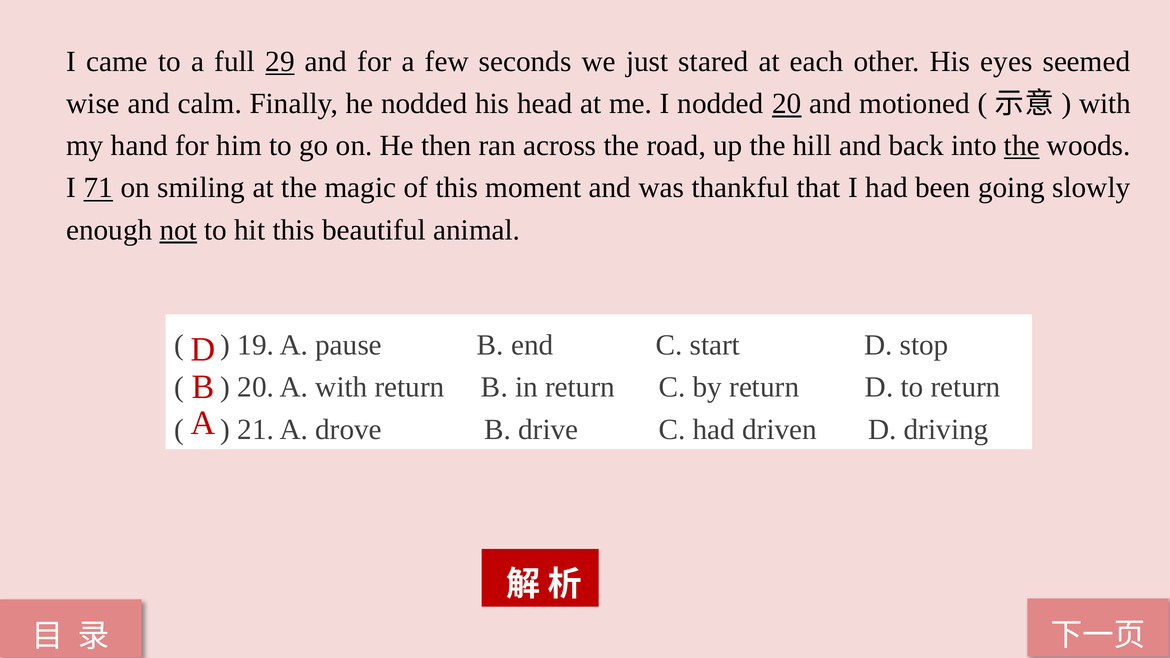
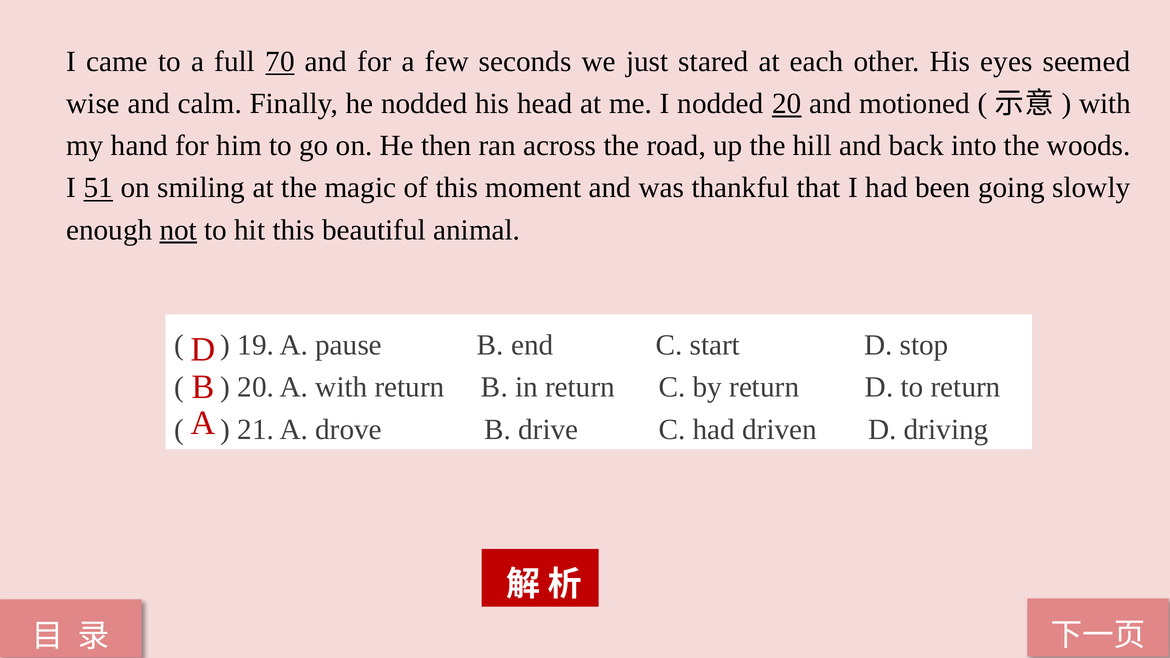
29: 29 -> 70 (280, 62)
the underline: present -> none (1022, 146)
71: 71 -> 51 (98, 188)
